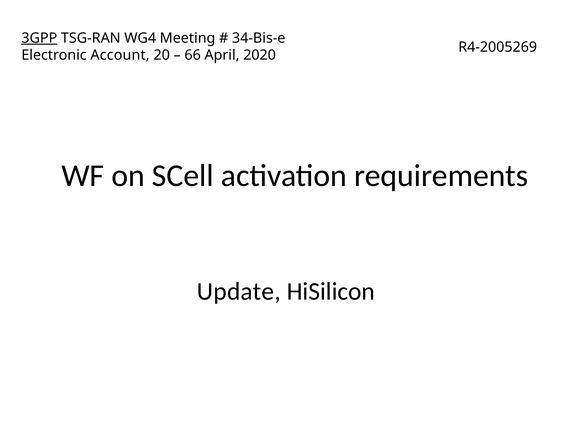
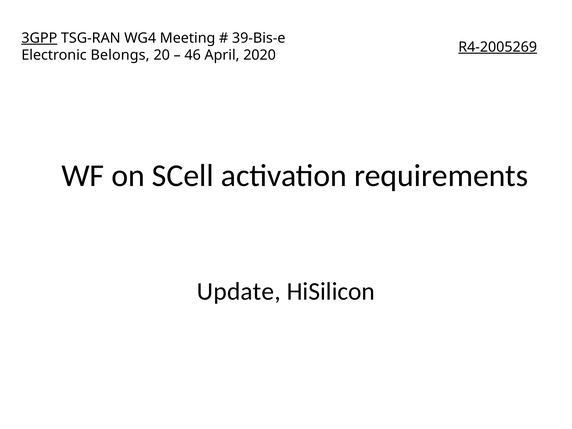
34-Bis-e: 34-Bis-e -> 39-Bis-e (259, 38)
R4-2005269 underline: none -> present (498, 47)
Account: Account -> Belongs (120, 55)
66: 66 -> 46 (193, 55)
